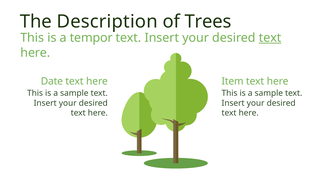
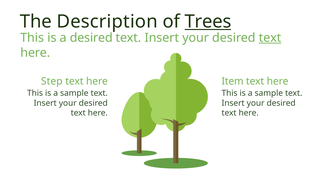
Trees underline: none -> present (208, 22)
a tempor: tempor -> desired (91, 38)
Date: Date -> Step (52, 82)
